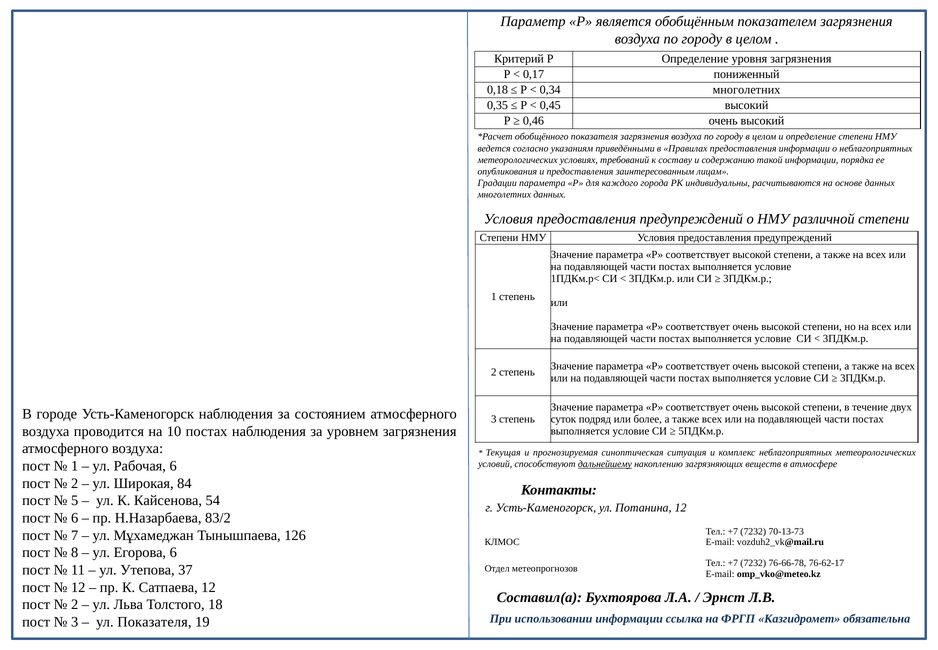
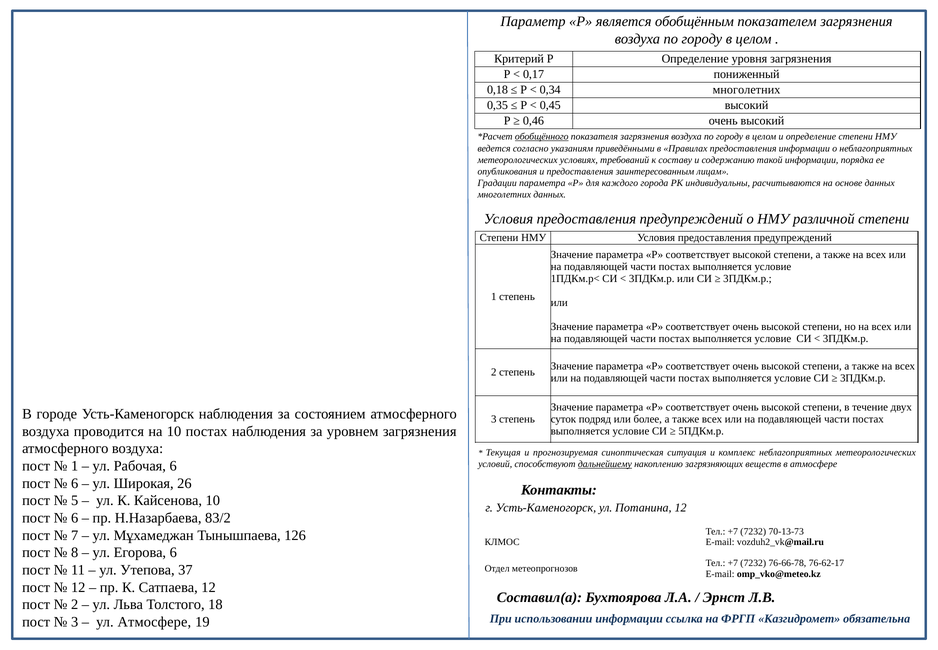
обобщённого underline: none -> present (542, 137)
2: 2 -> 6 (75, 483)
84: 84 -> 26 (184, 483)
Кайсенова 54: 54 -> 10 (213, 500)
ул Показателя: Показателя -> Атмосфере (154, 621)
